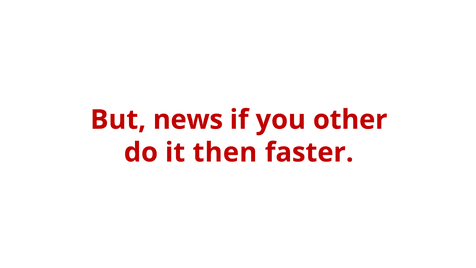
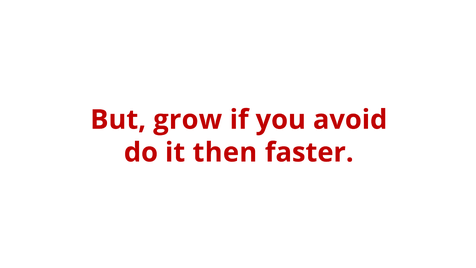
news: news -> grow (188, 120)
other: other -> avoid (350, 120)
